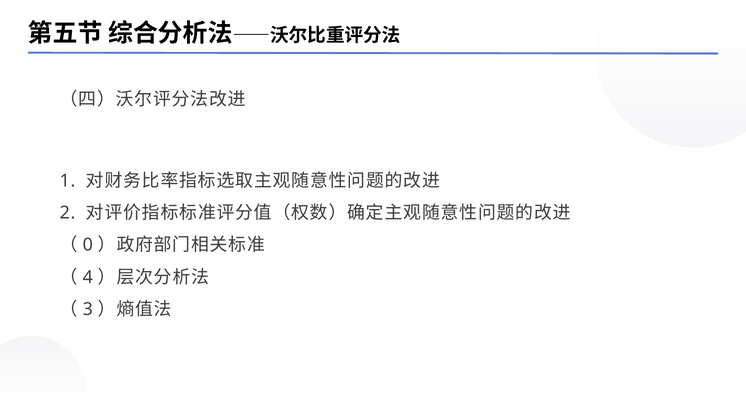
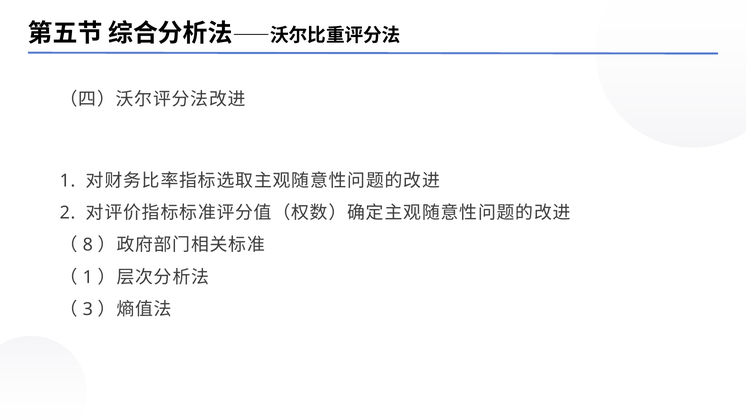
0: 0 -> 8 (88, 245)
4: 4 -> 1 (88, 277)
